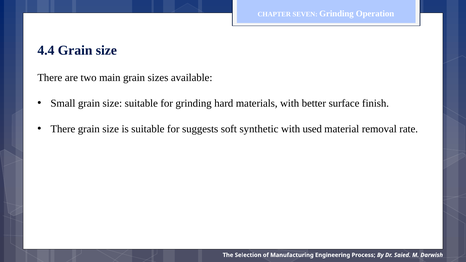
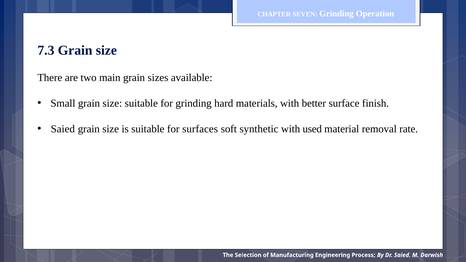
4.4: 4.4 -> 7.3 (46, 51)
There: There -> Saied (63, 129)
suggests: suggests -> surfaces (200, 129)
